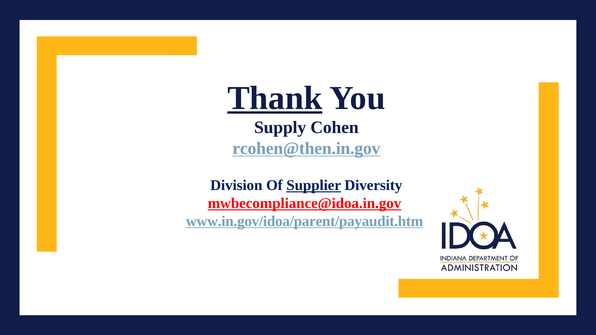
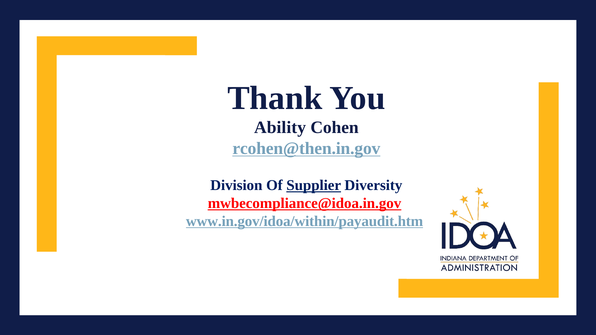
Thank underline: present -> none (275, 98)
Supply: Supply -> Ability (280, 128)
www.in.gov/idoa/parent/payaudit.htm: www.in.gov/idoa/parent/payaudit.htm -> www.in.gov/idoa/within/payaudit.htm (305, 221)
